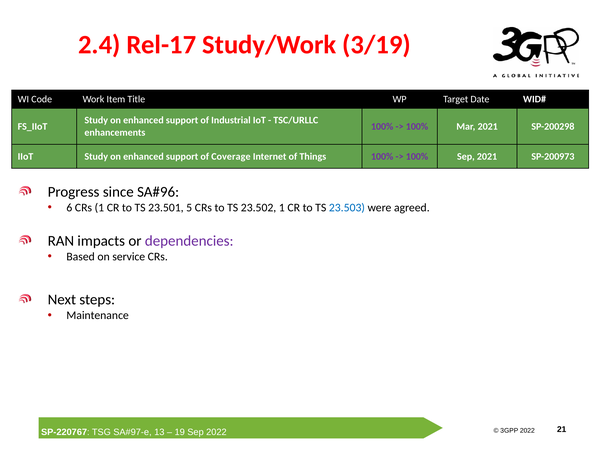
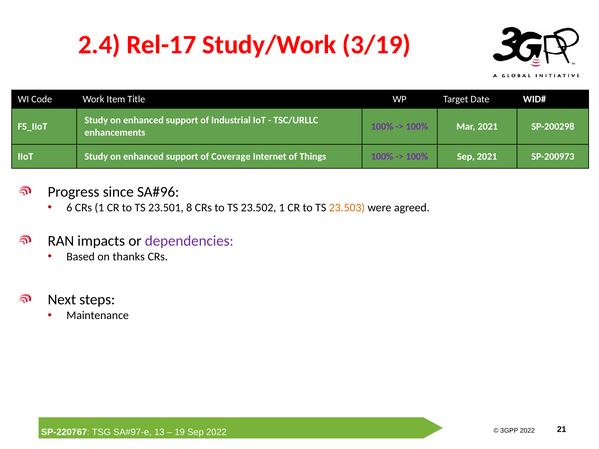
5: 5 -> 8 (189, 208)
23.503 colour: blue -> orange (347, 208)
service: service -> thanks (129, 257)
